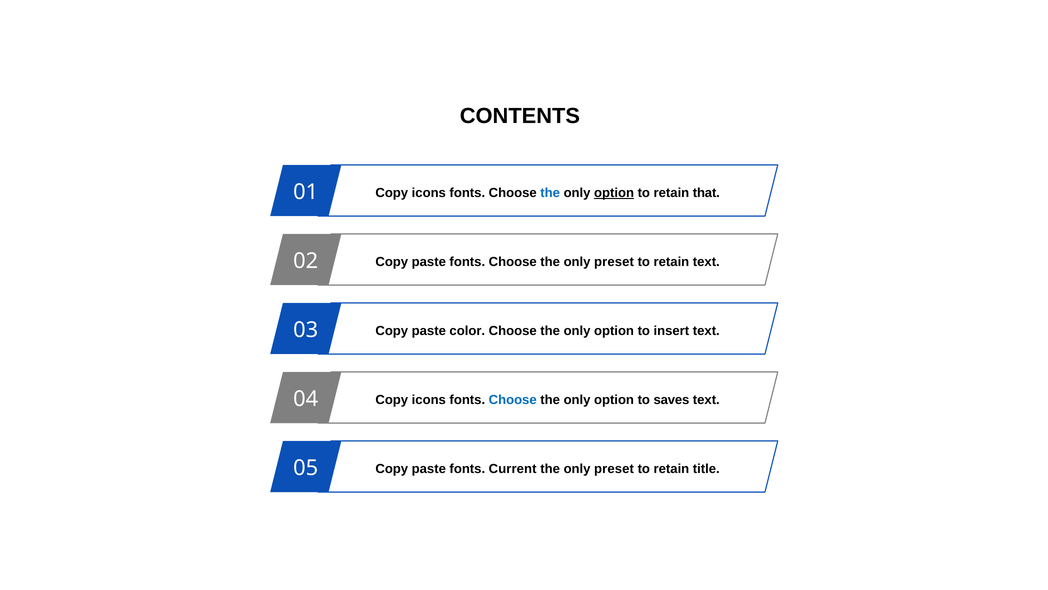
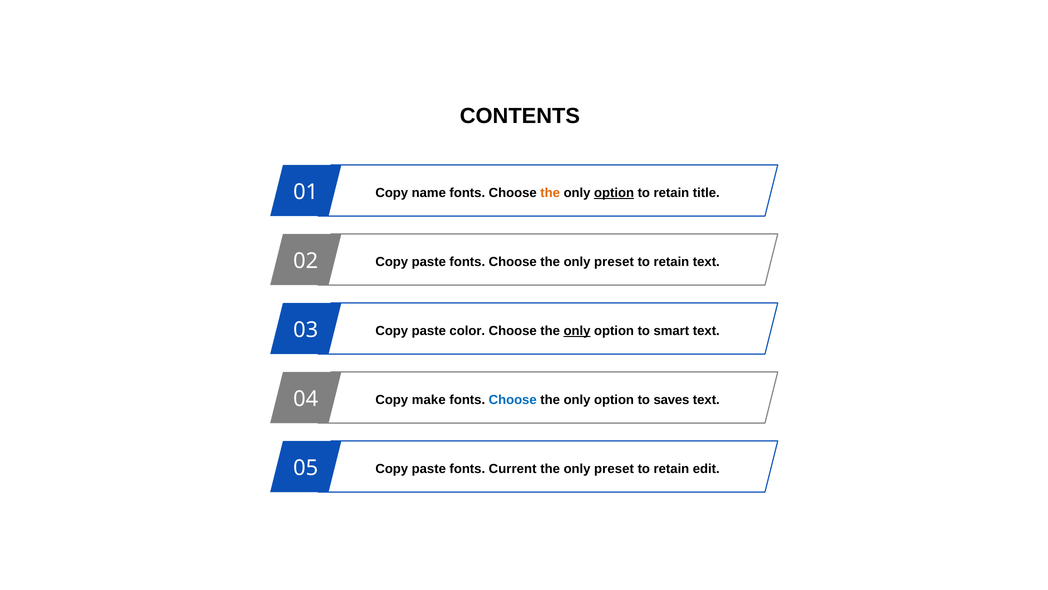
01 Copy icons: icons -> name (429, 193)
the colour: blue -> orange (550, 193)
that: that -> title (706, 193)
only underline: none -> present (577, 331)
insert: insert -> smart (671, 331)
04 Copy icons: icons -> make (429, 400)
title: title -> edit (706, 469)
